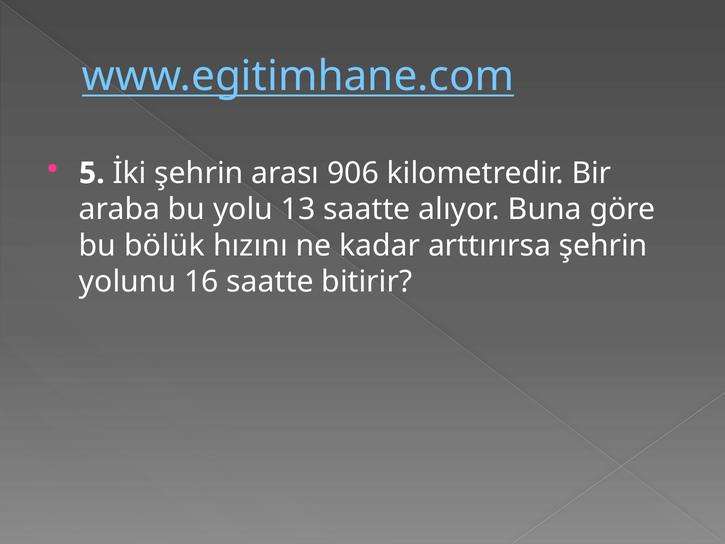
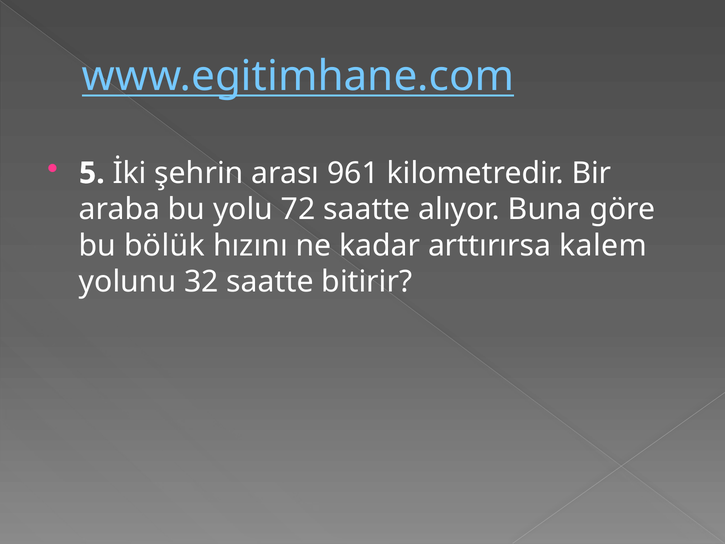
906: 906 -> 961 (353, 173)
13: 13 -> 72 (298, 209)
arttırırsa şehrin: şehrin -> kalem (603, 246)
16: 16 -> 32 (201, 282)
